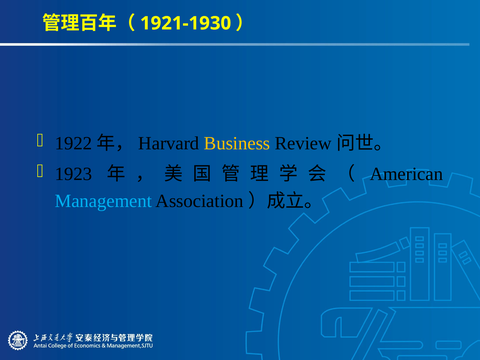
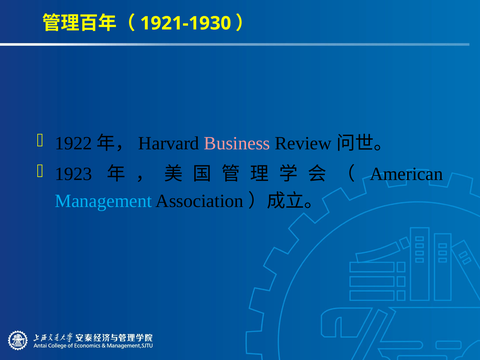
Business colour: yellow -> pink (237, 143)
